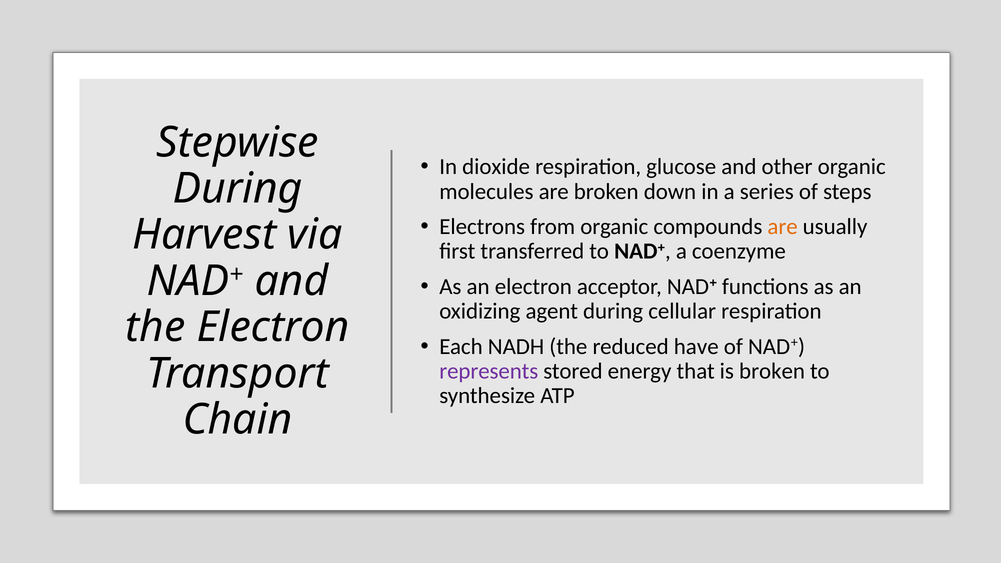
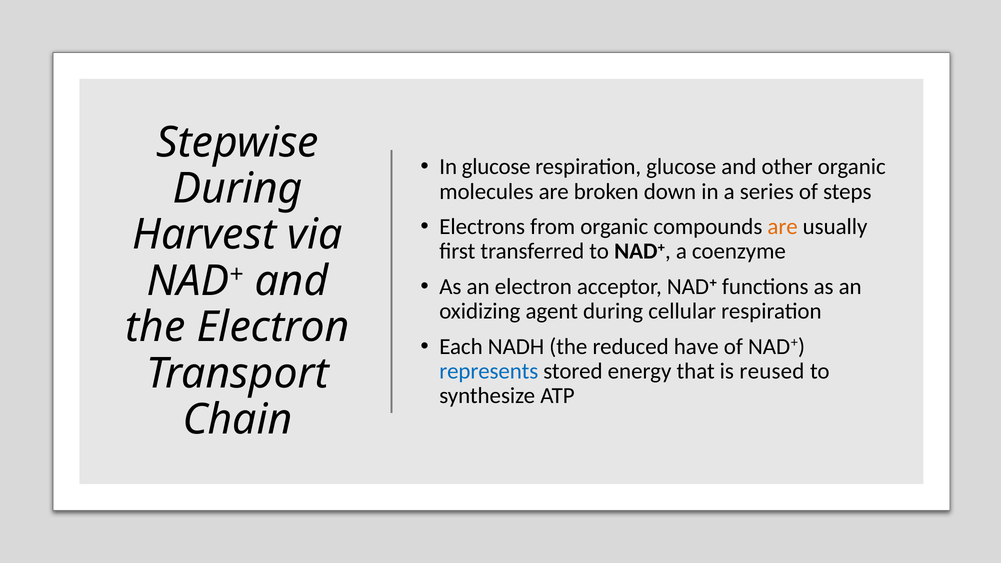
In dioxide: dioxide -> glucose (496, 167)
represents colour: purple -> blue (489, 371)
is broken: broken -> reused (772, 371)
